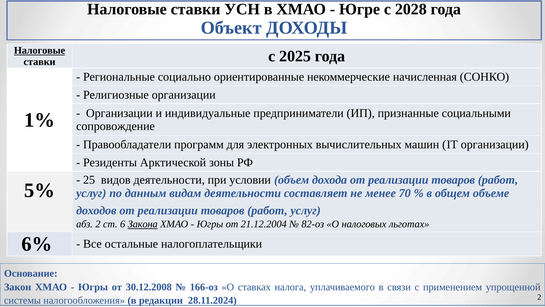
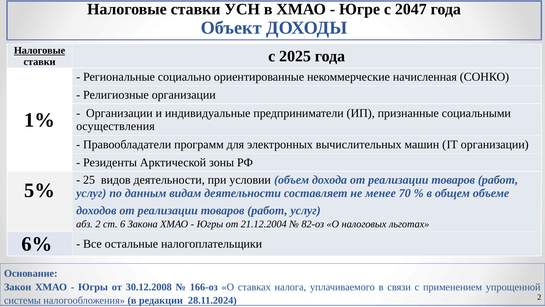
2028: 2028 -> 2047 (411, 9)
сопровождение: сопровождение -> осуществления (115, 126)
Закона underline: present -> none (143, 224)
